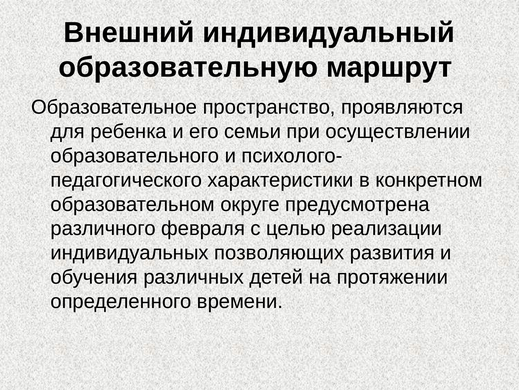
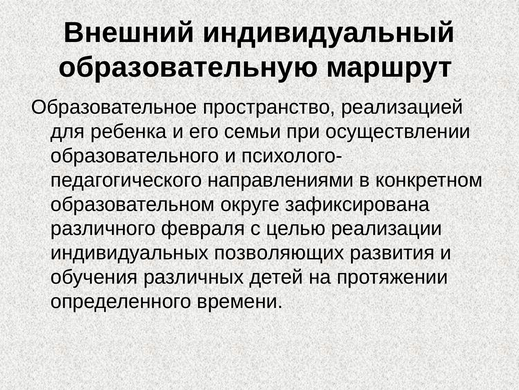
проявляются: проявляются -> реализацией (402, 107)
характеристики: характеристики -> направлениями (281, 180)
предусмотрена: предусмотрена -> зафиксирована (357, 204)
